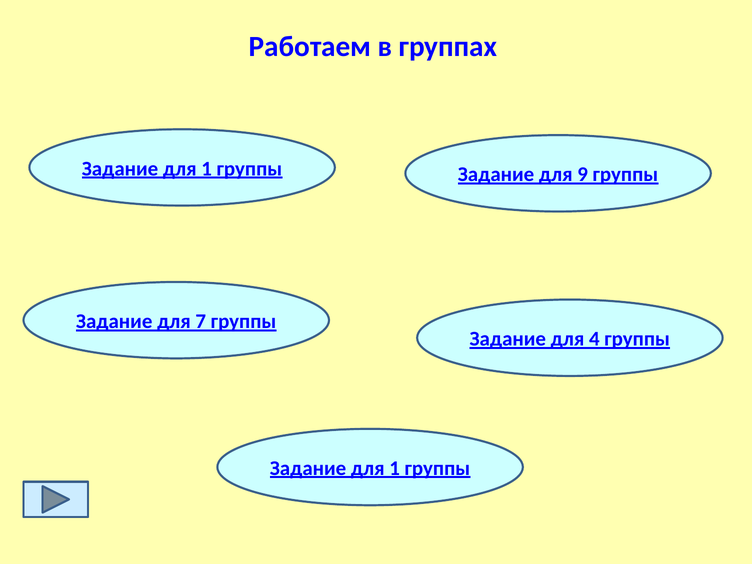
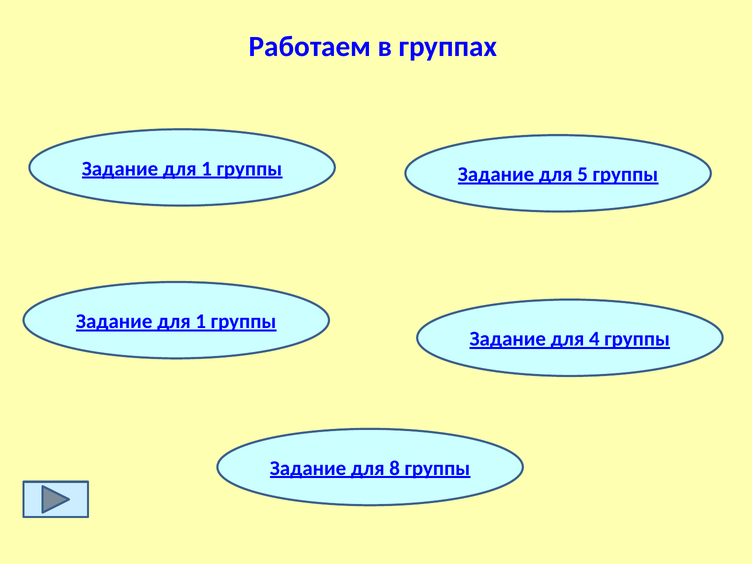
9: 9 -> 5 (583, 174)
7: 7 -> 1 (201, 321)
1: 1 -> 8 (395, 468)
